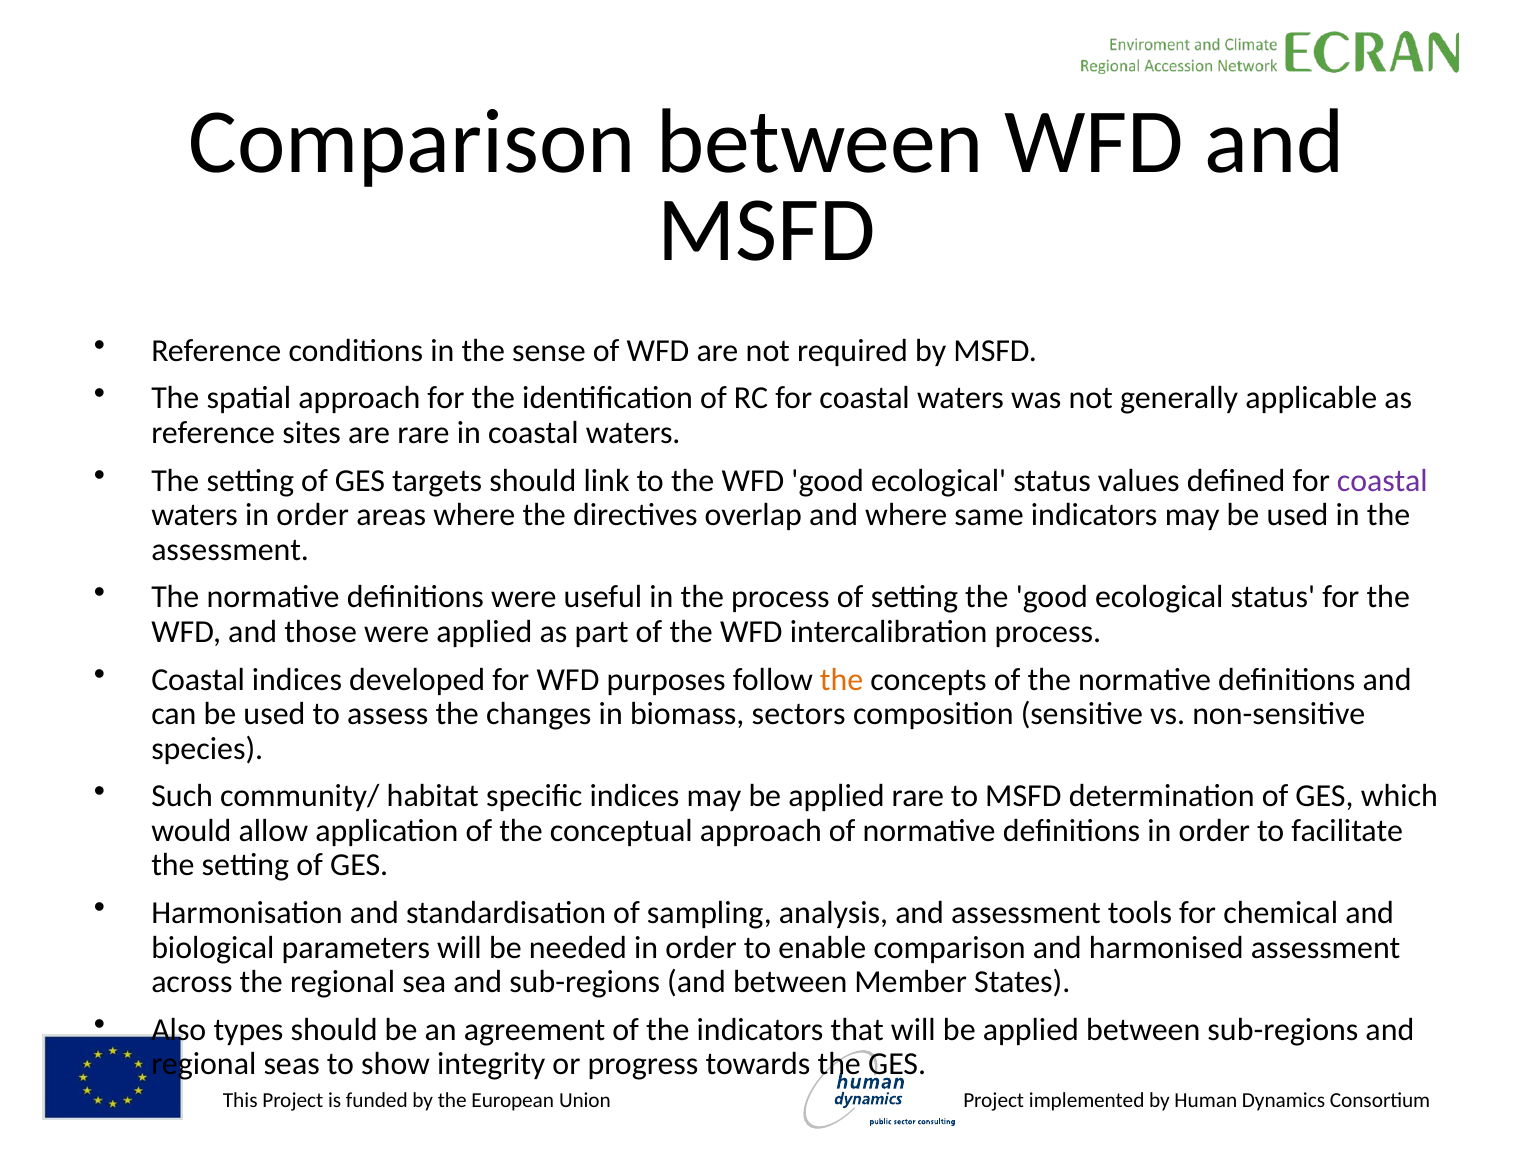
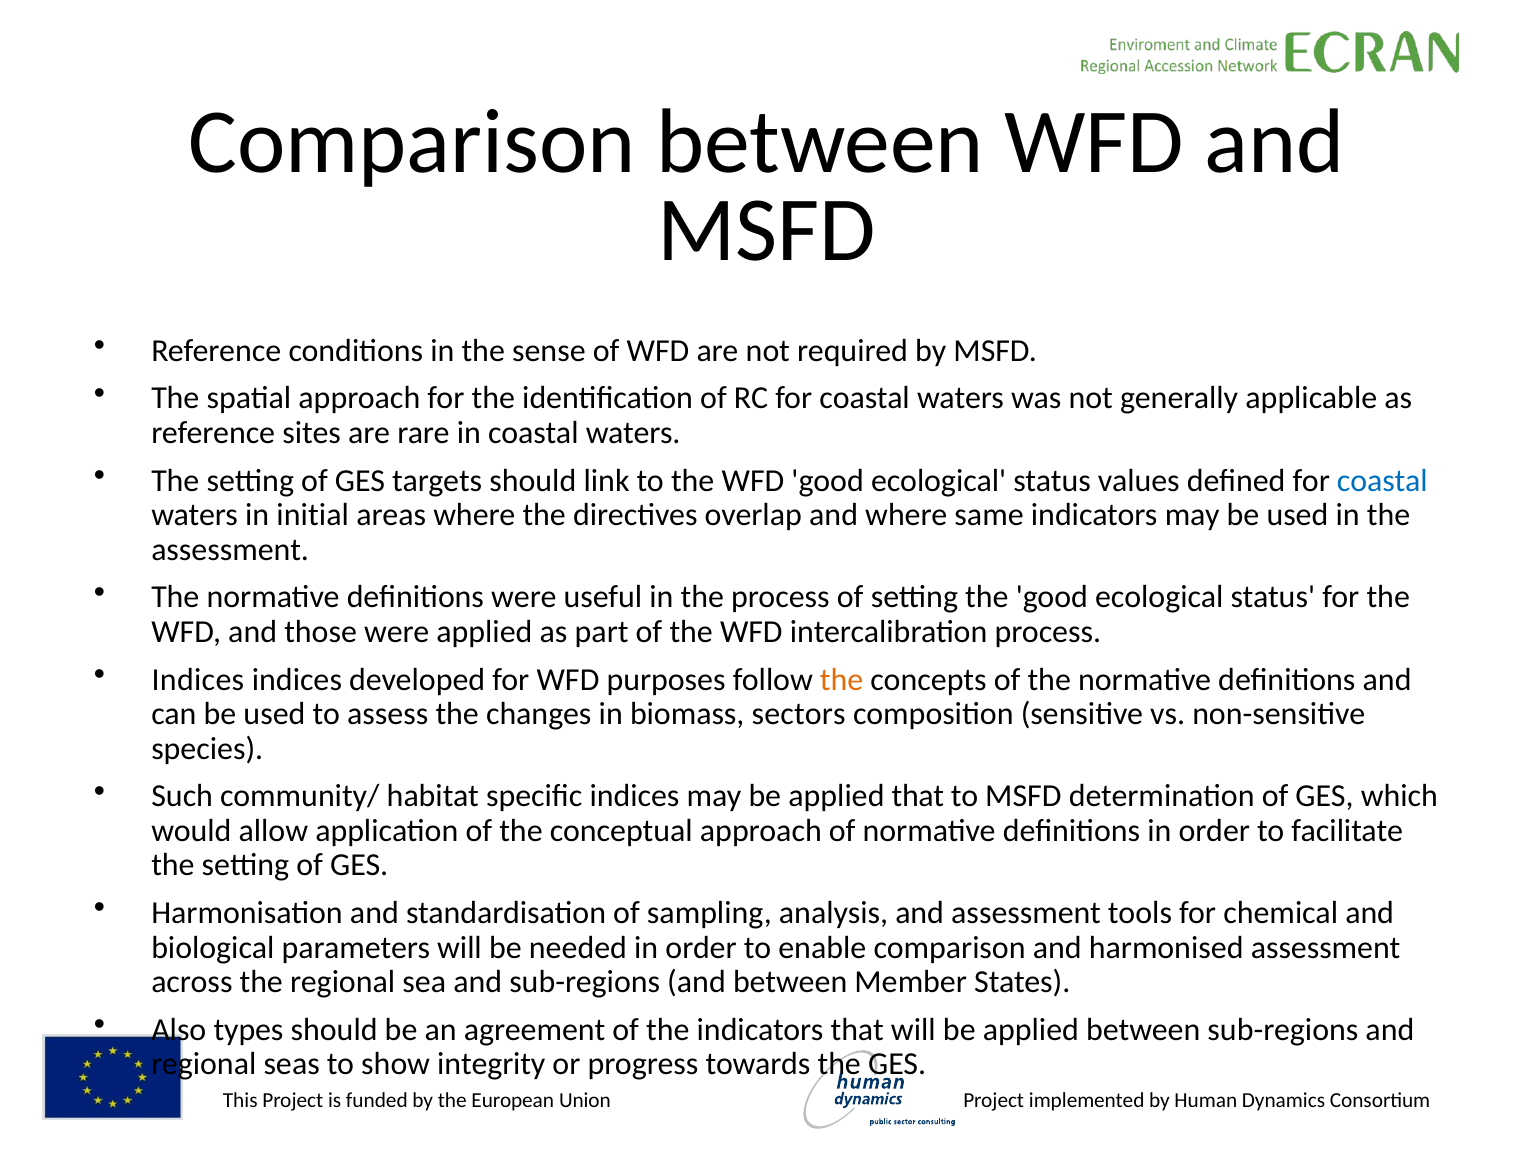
coastal colour: purple -> blue (1382, 480)
waters in order: order -> initial (313, 515)
Coastal: Coastal -> Indices (198, 679)
applied rare: rare -> that (918, 796)
